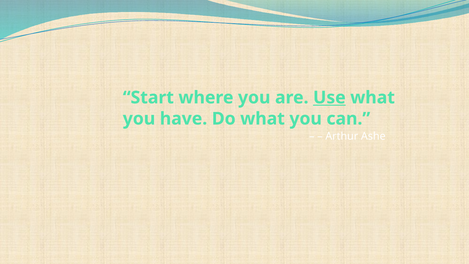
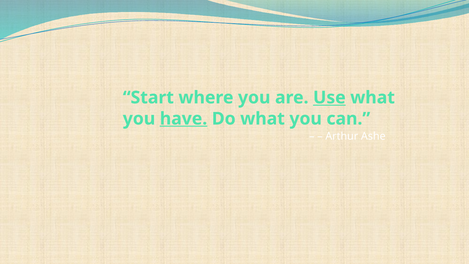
have underline: none -> present (184, 119)
